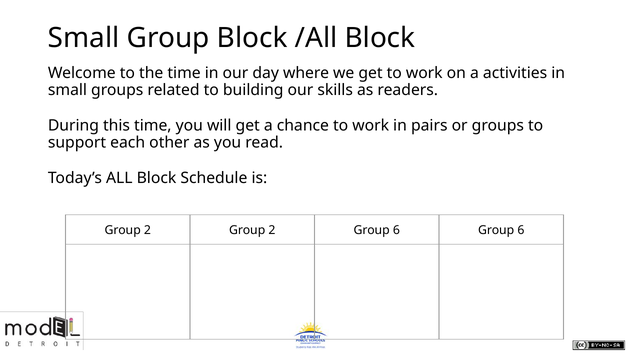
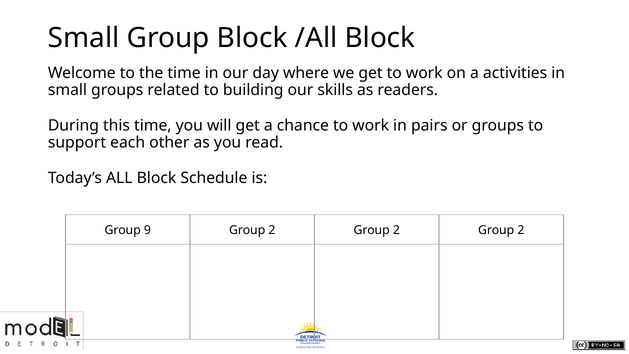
2: 2 -> 9 (147, 230)
6: 6 -> 2 (396, 230)
6: 6 -> 2 (521, 230)
